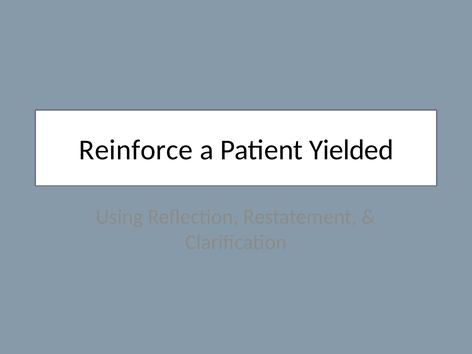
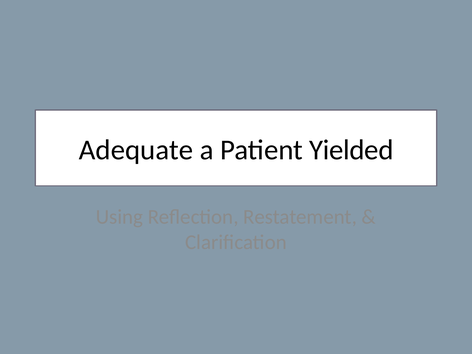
Reinforce: Reinforce -> Adequate (136, 150)
